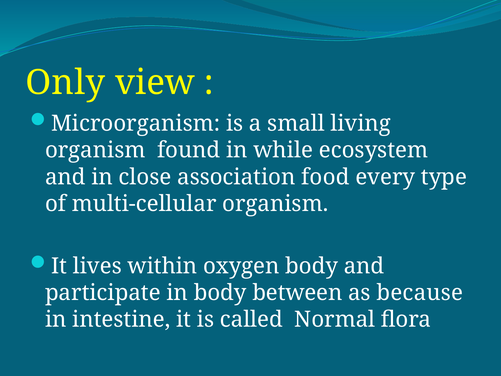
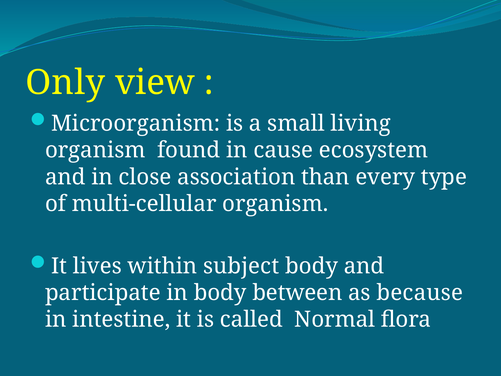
while: while -> cause (283, 150)
food: food -> than (325, 177)
oxygen: oxygen -> subject (241, 266)
